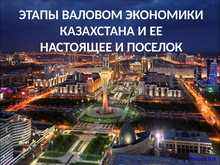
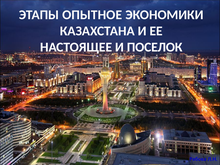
ВАЛОВОМ: ВАЛОВОМ -> ОПЫТНОЕ (92, 15)
